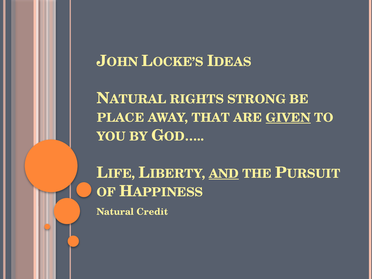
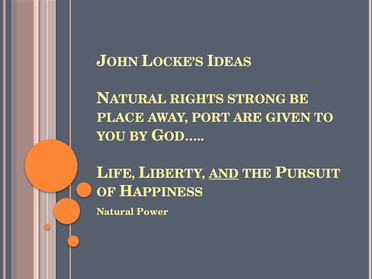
THAT: THAT -> PORT (211, 118)
GIVEN underline: present -> none (288, 118)
Credit: Credit -> Power (152, 212)
